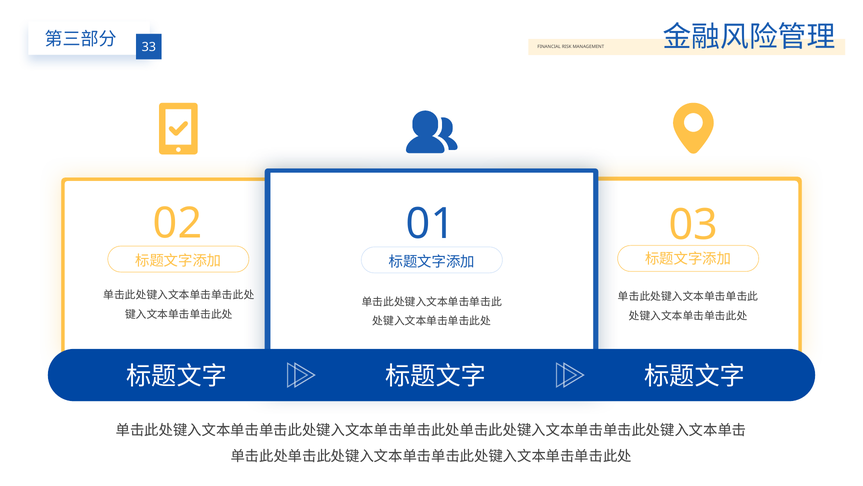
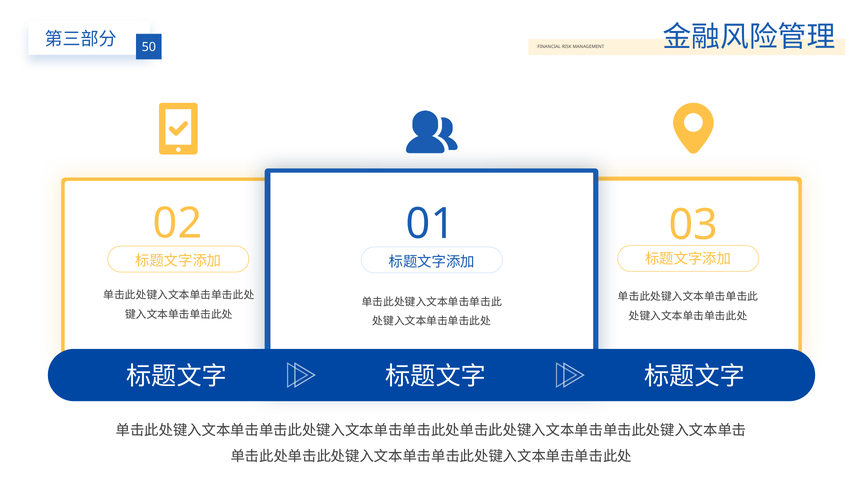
33: 33 -> 50 (149, 47)
